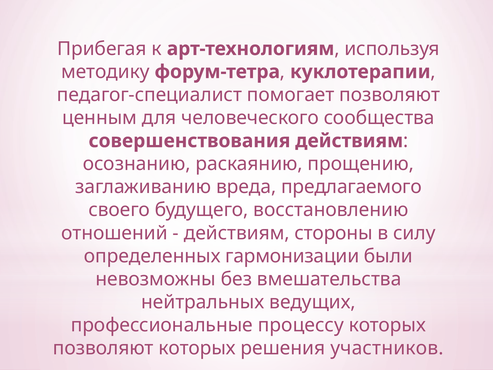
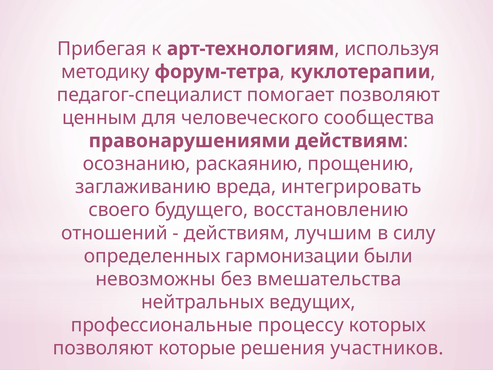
совершенствования: совершенствования -> правонарушениями (189, 141)
предлагаемого: предлагаемого -> интегрировать (351, 187)
стороны: стороны -> лучшим (333, 233)
позволяют которых: которых -> которые (197, 348)
